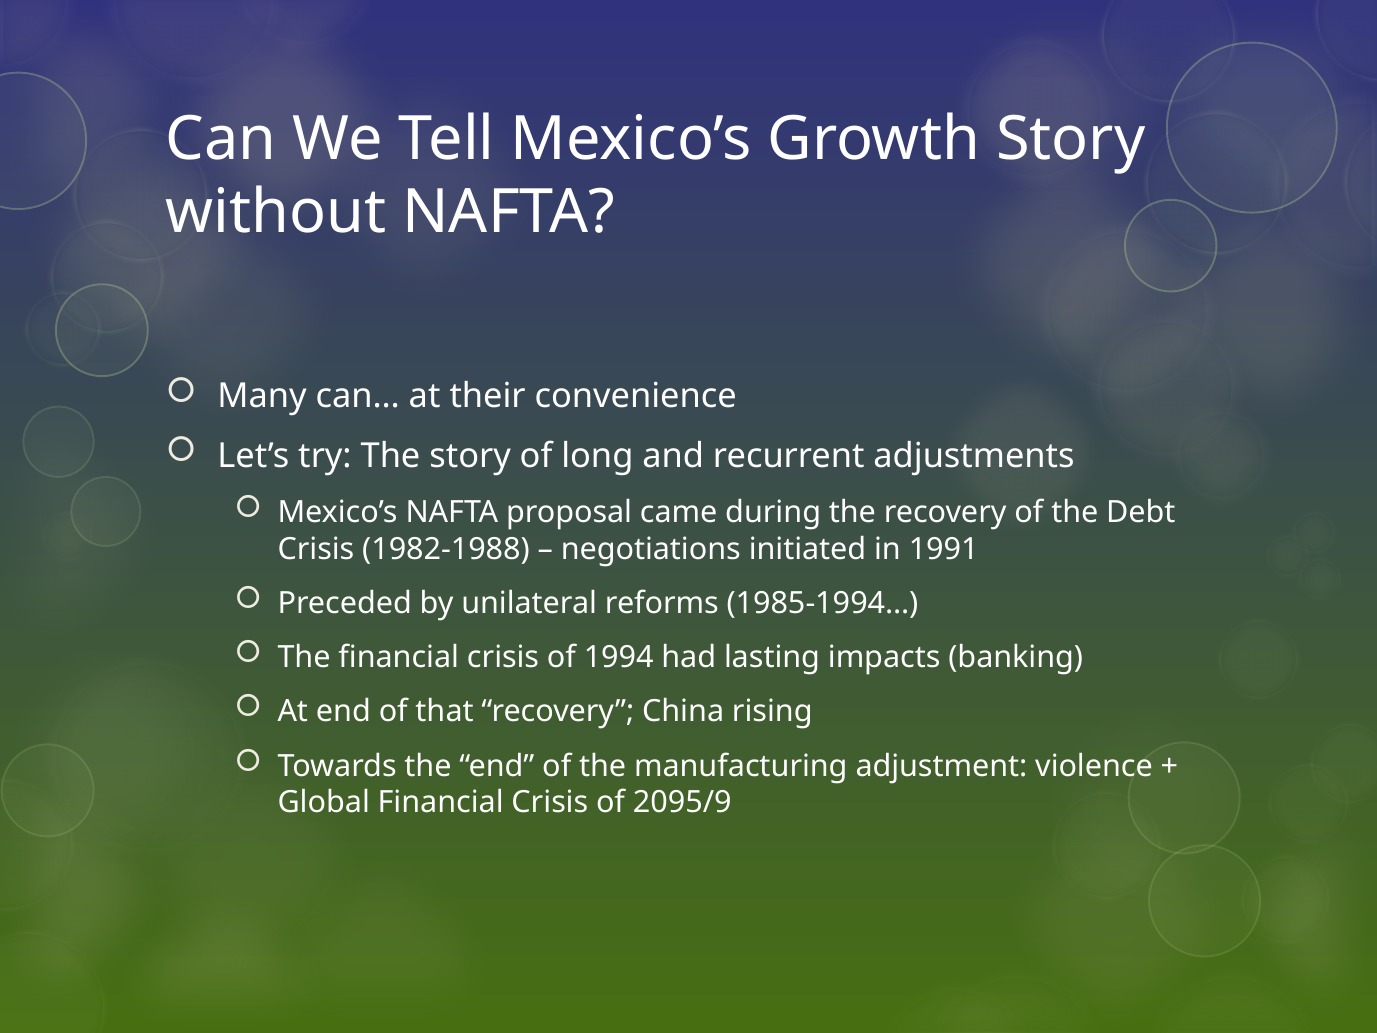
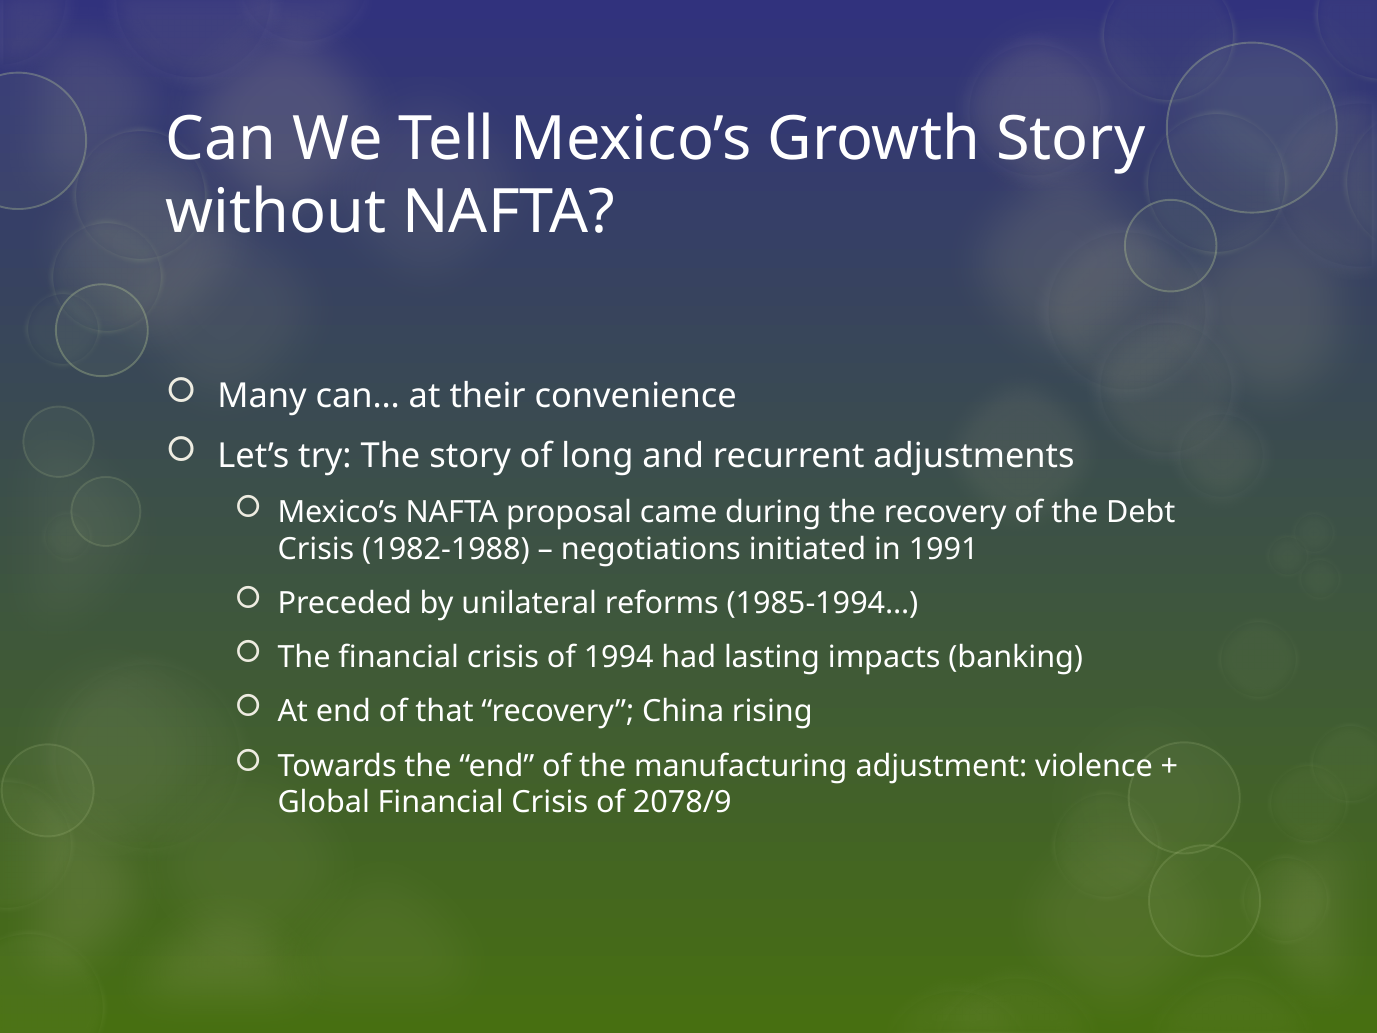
2095/9: 2095/9 -> 2078/9 (682, 803)
